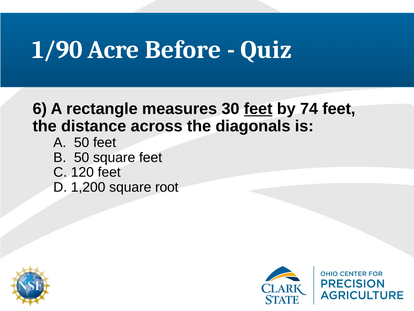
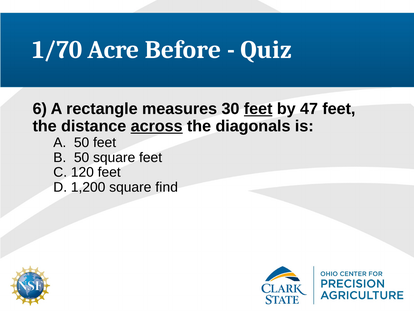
1/90: 1/90 -> 1/70 (57, 50)
74: 74 -> 47 (309, 109)
across underline: none -> present (157, 126)
root: root -> find (167, 187)
